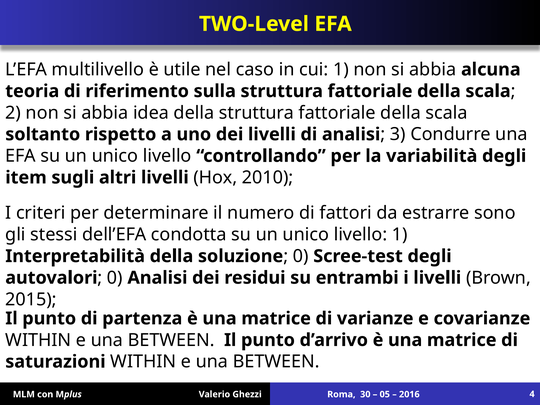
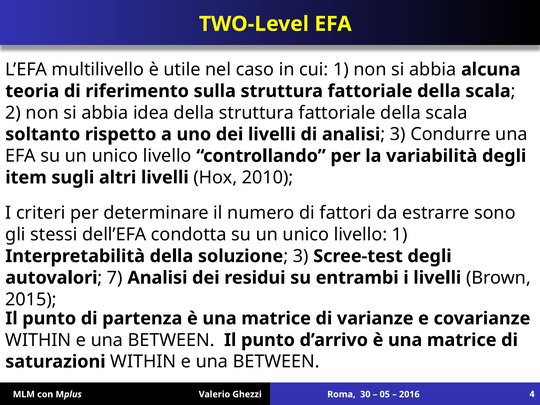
0: 0 -> 3 (301, 256)
0: 0 -> 7 (115, 278)
